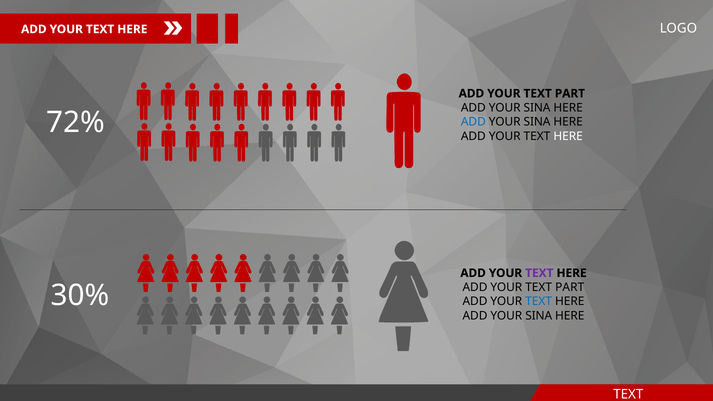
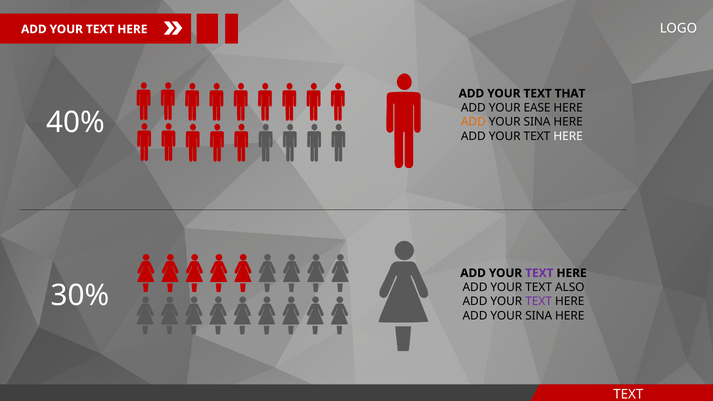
PART: PART -> THAT (570, 93)
SINA: SINA -> EASE (537, 108)
72%: 72% -> 40% (76, 123)
ADD colour: blue -> orange (473, 122)
PART: PART -> ALSO (570, 287)
TEXT colour: blue -> purple (539, 302)
